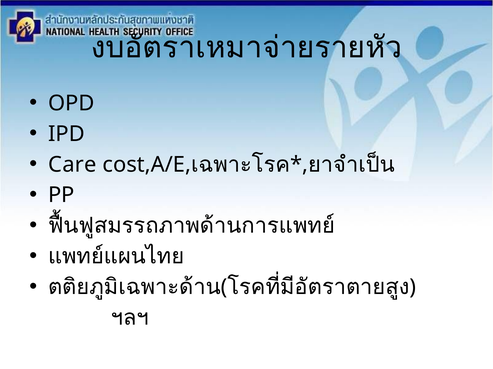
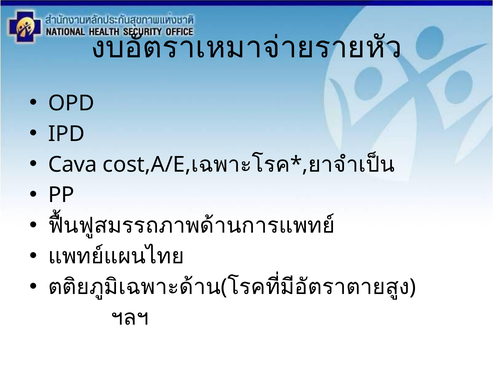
Care: Care -> Cava (73, 165)
